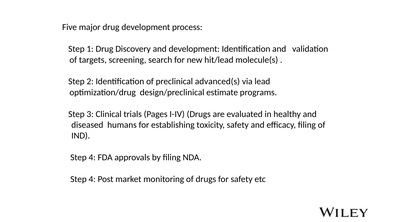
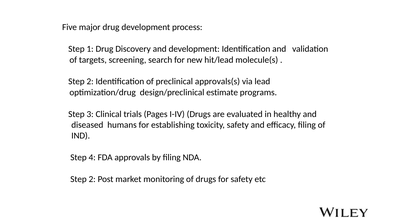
advanced(s: advanced(s -> approvals(s (217, 82)
4: 4 -> 2 (92, 179)
